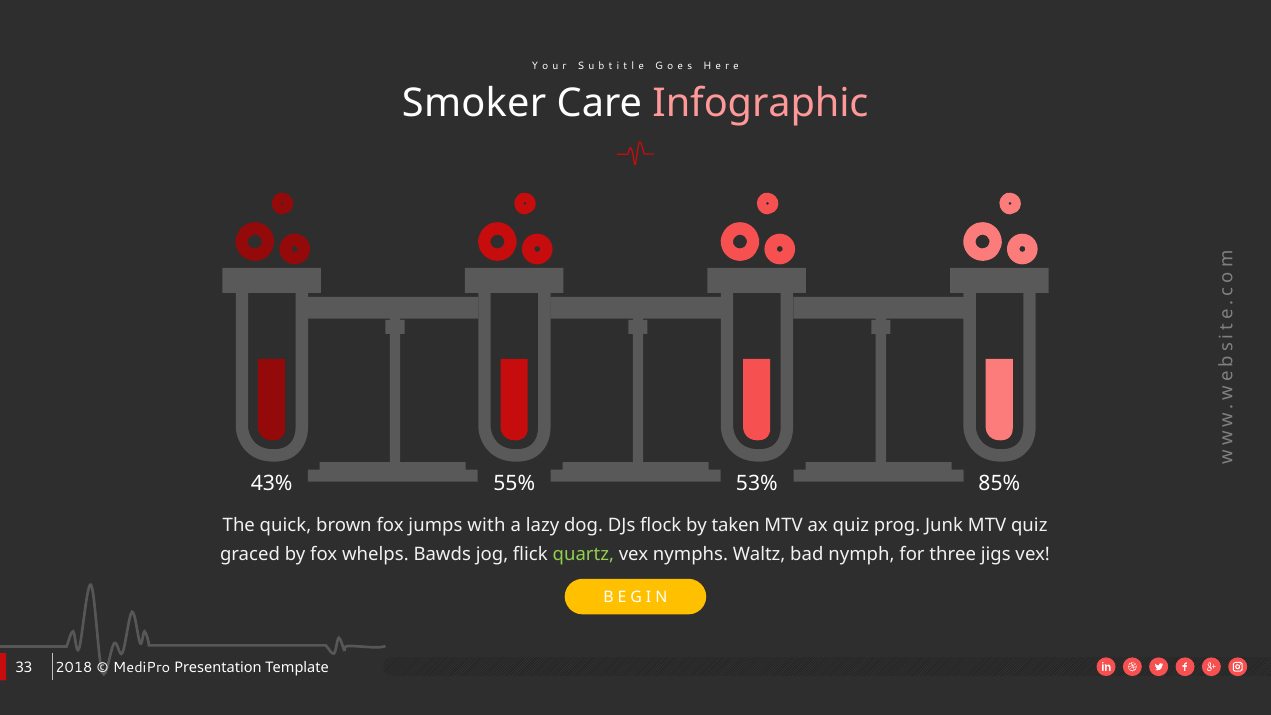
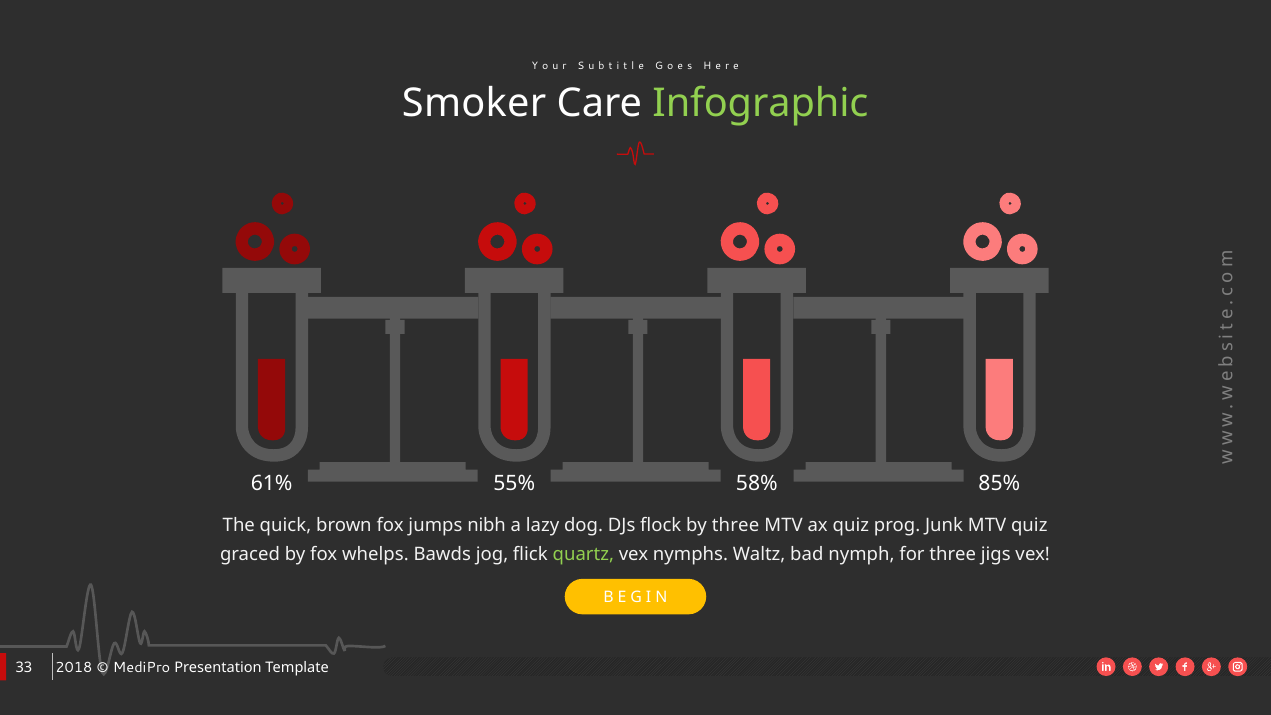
Infographic colour: pink -> light green (760, 103)
43%: 43% -> 61% (272, 483)
53%: 53% -> 58% (757, 483)
with: with -> nibh (487, 526)
by taken: taken -> three (736, 526)
